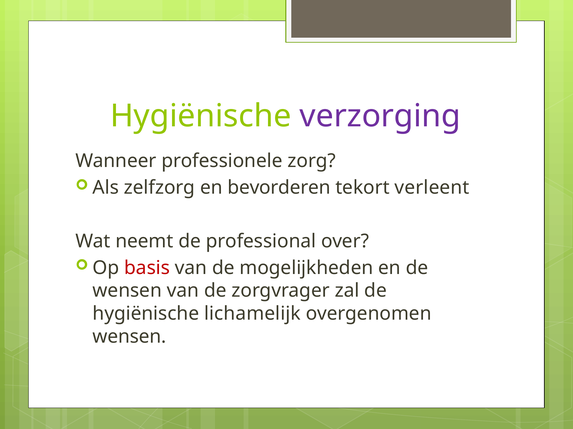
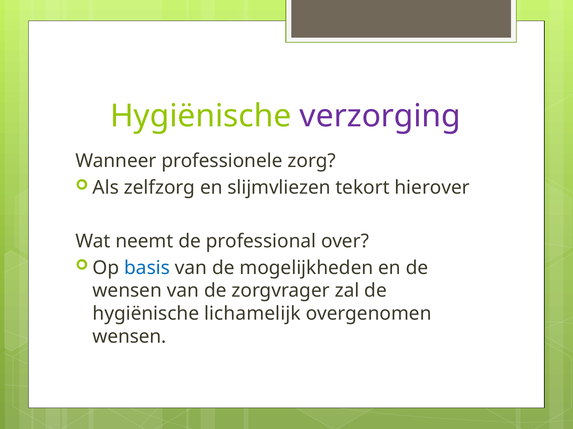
bevorderen: bevorderen -> slijmvliezen (279, 188)
verleent: verleent -> hierover (432, 188)
basis colour: red -> blue (147, 268)
